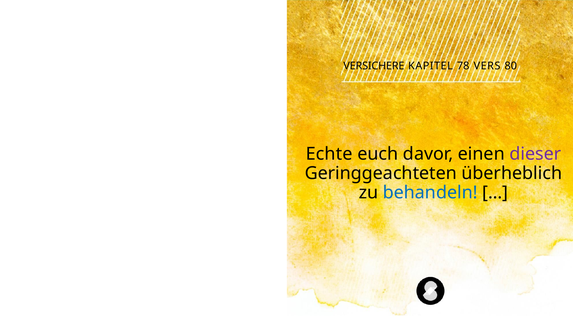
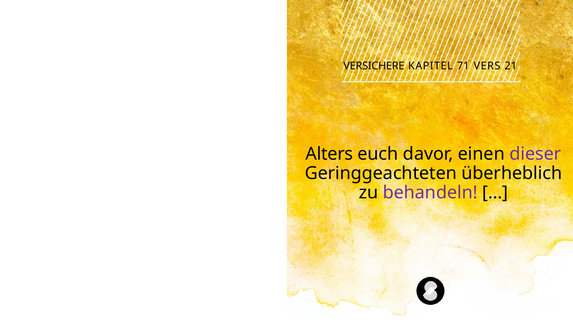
78: 78 -> 71 (463, 66)
80: 80 -> 21 (511, 66)
Echte: Echte -> Alters (329, 154)
behandeln colour: blue -> purple (430, 193)
